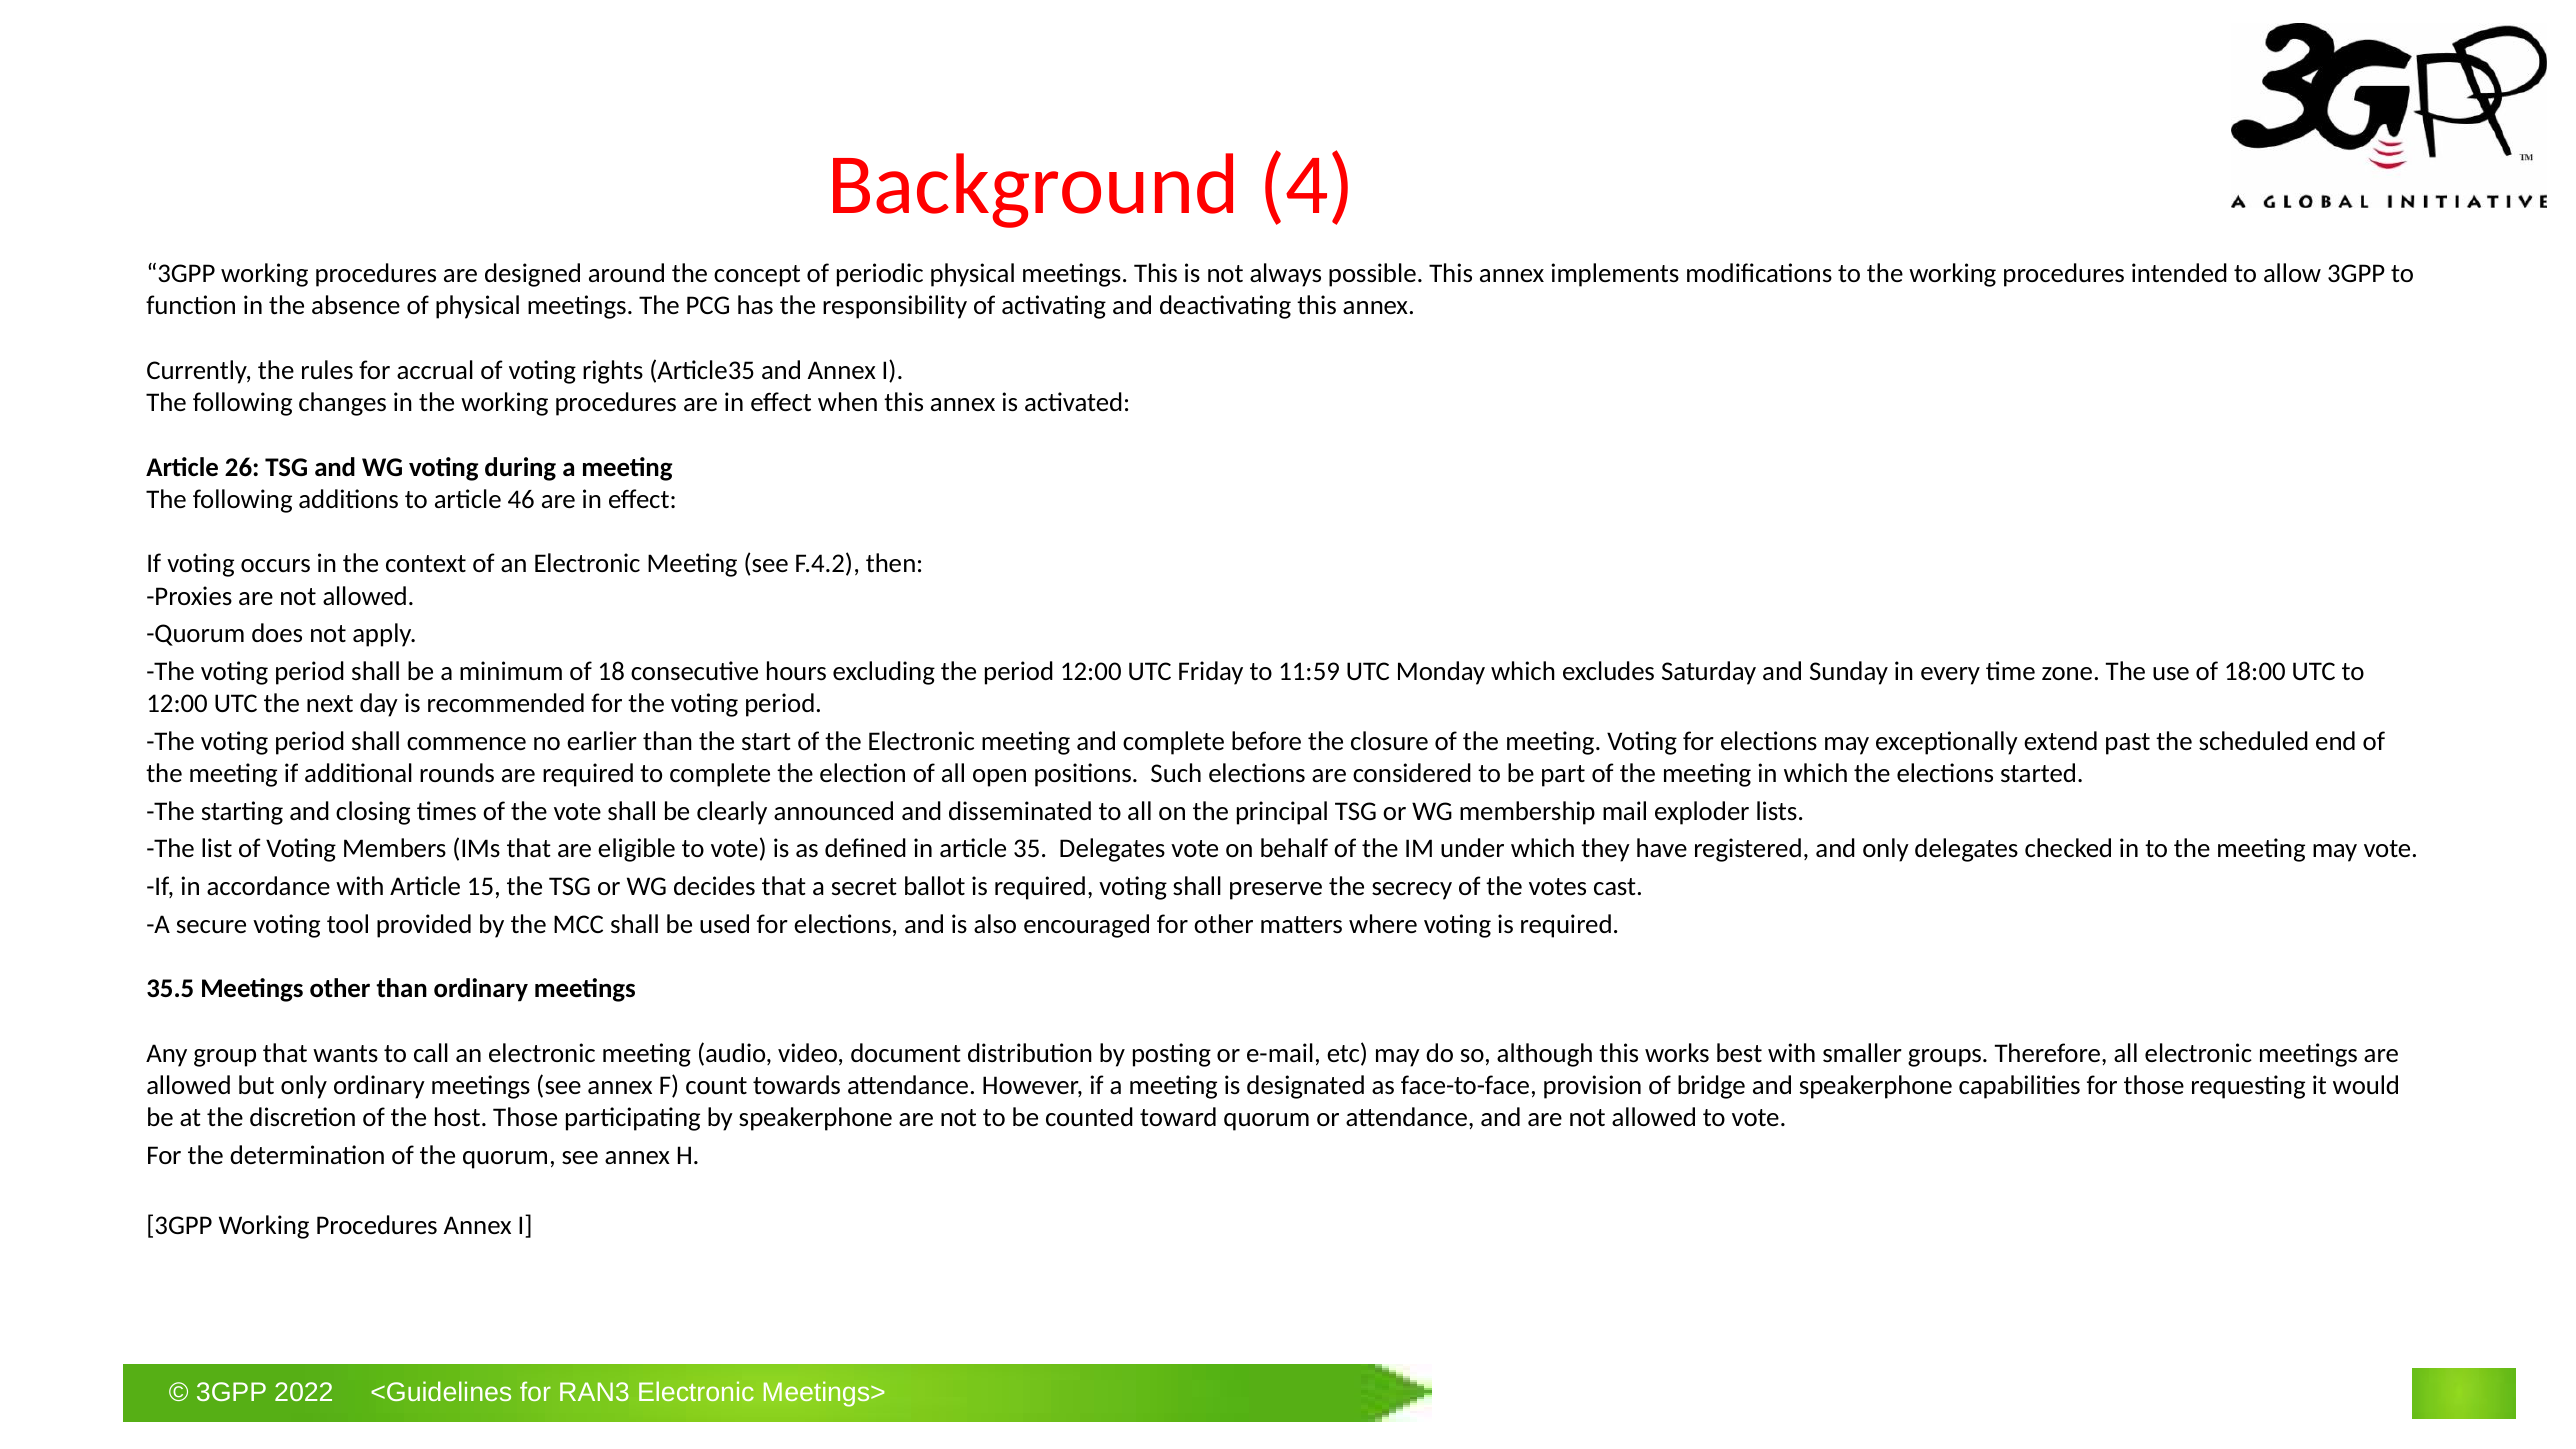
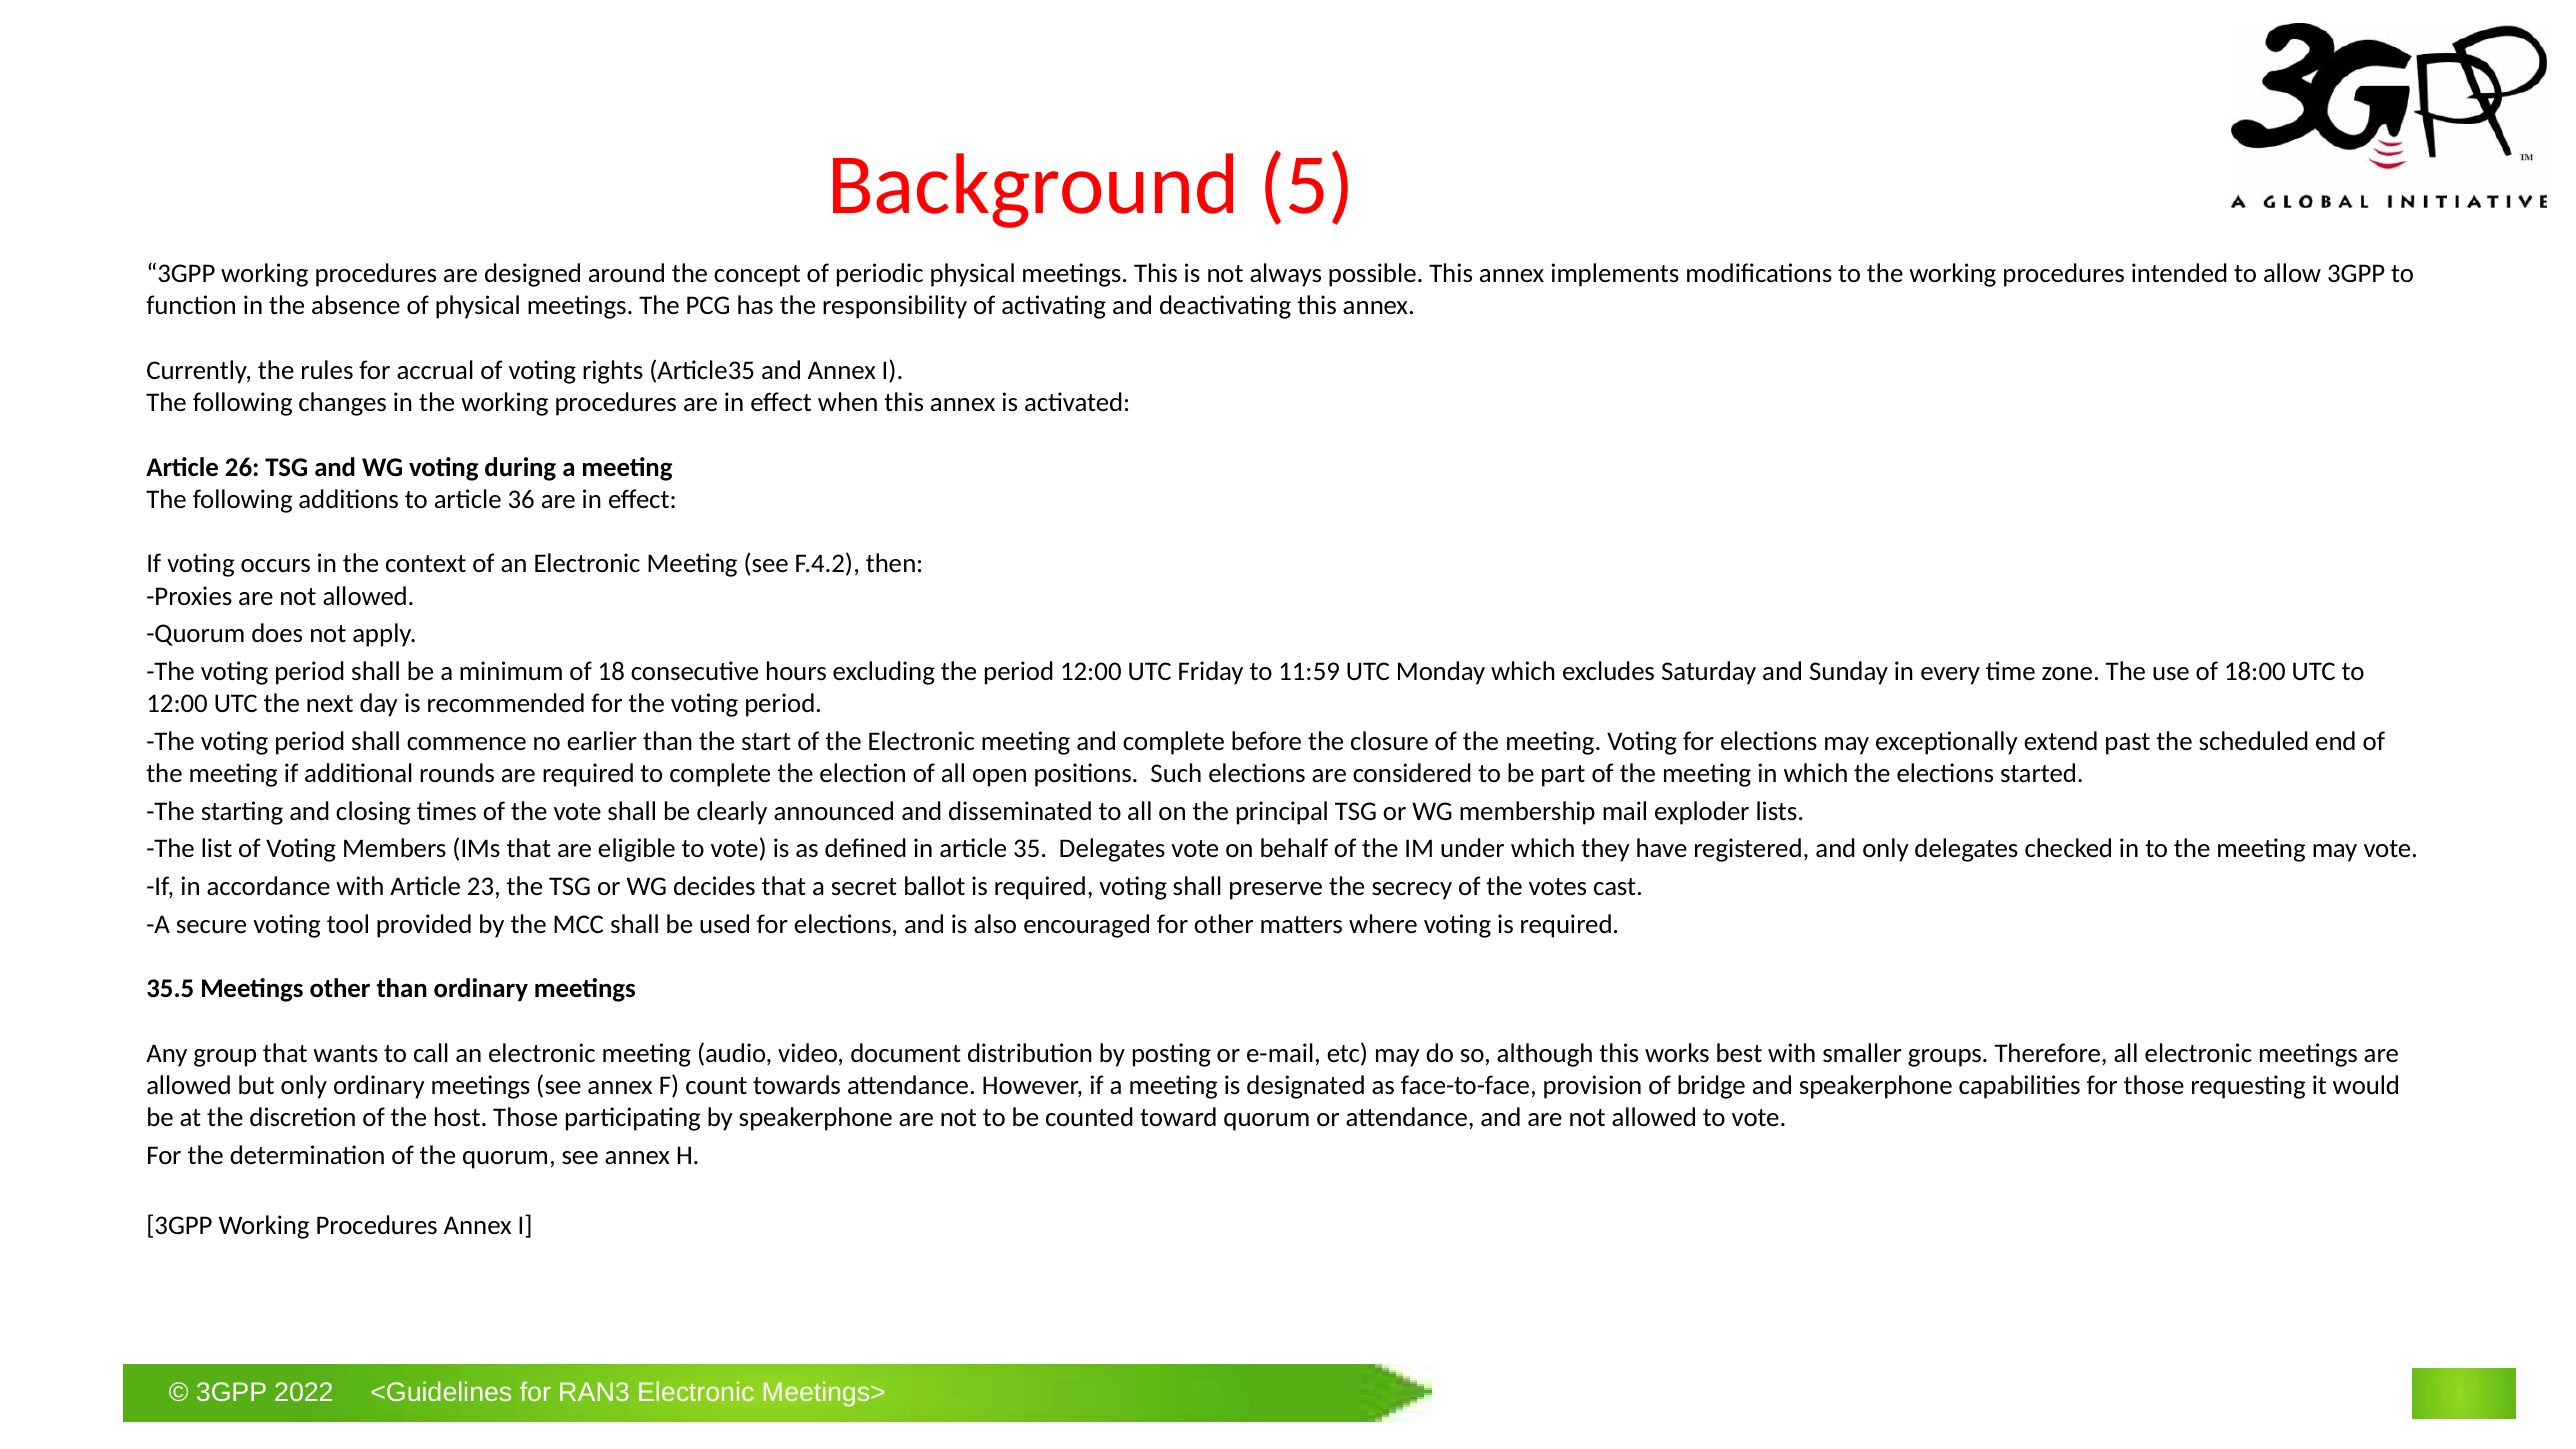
Background 4: 4 -> 5 (1307, 185)
46: 46 -> 36 (521, 500)
15: 15 -> 23 (484, 887)
